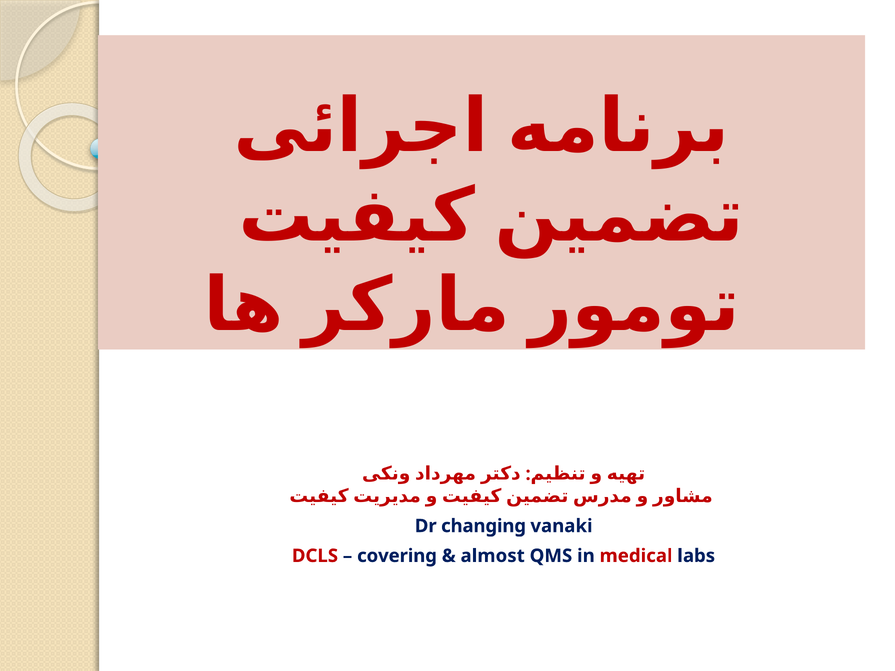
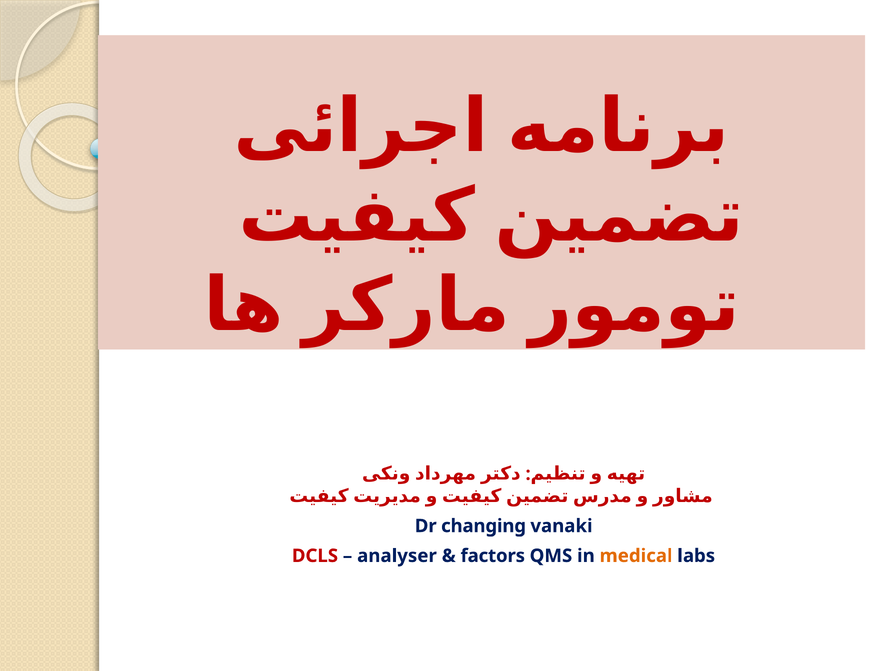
covering: covering -> analyser (397, 556)
almost: almost -> factors (493, 556)
medical colour: red -> orange (636, 556)
